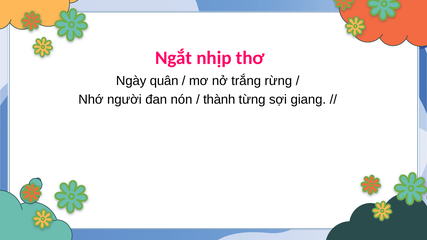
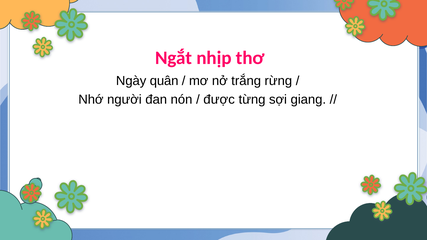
thành: thành -> được (219, 99)
